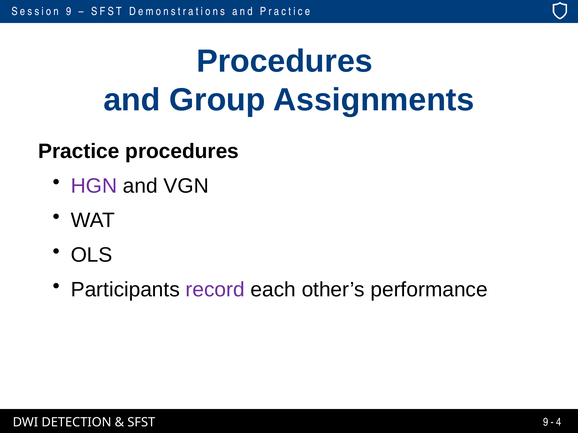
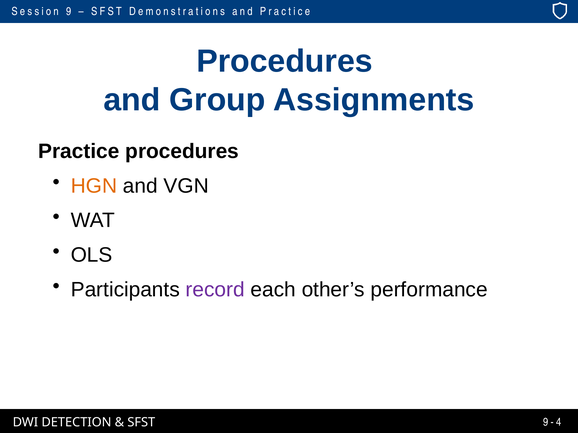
HGN colour: purple -> orange (94, 186)
